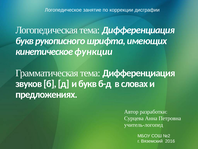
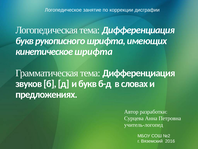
кинетическое функции: функции -> шрифта (94, 51)
